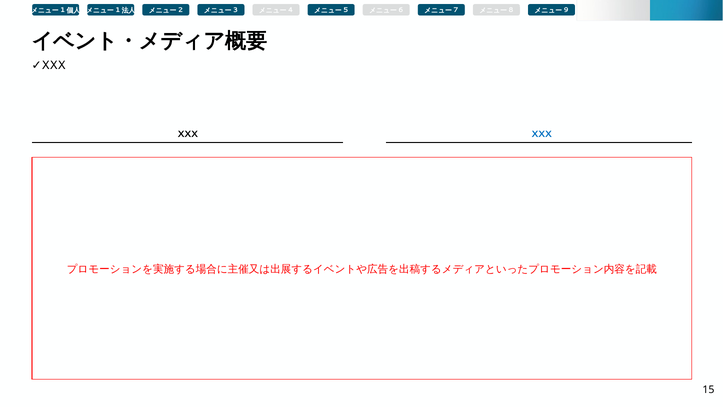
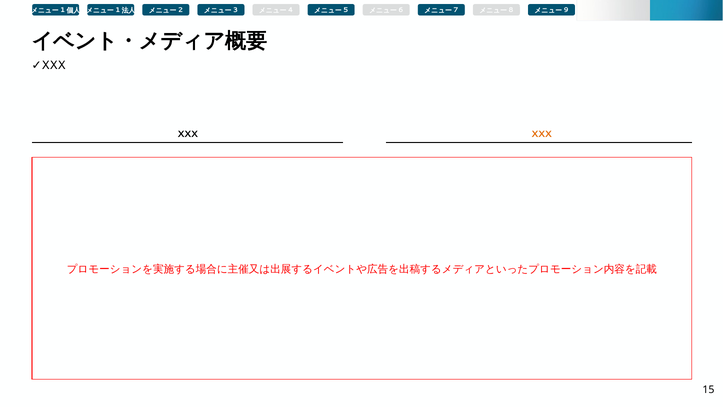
XXX colour: blue -> orange (541, 134)
